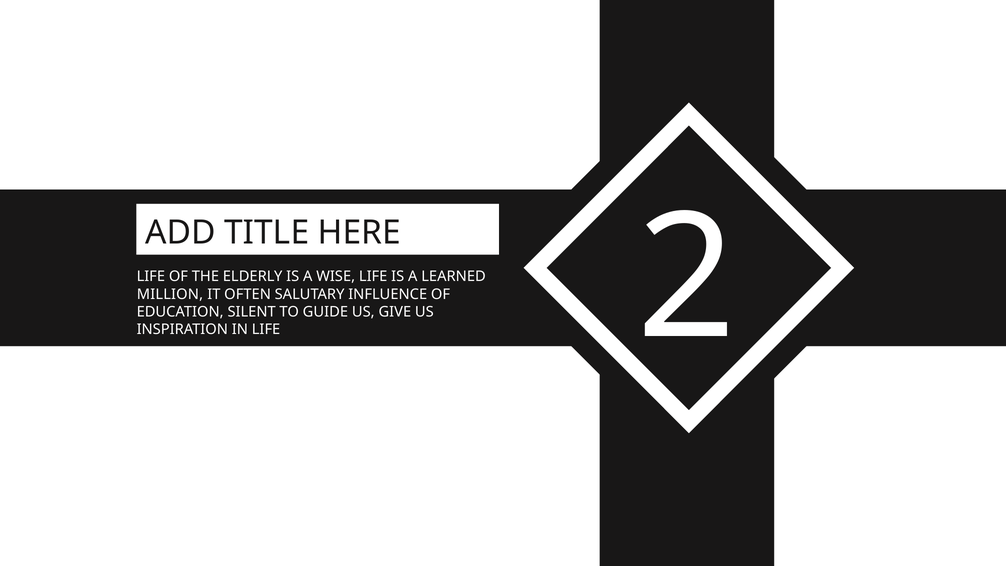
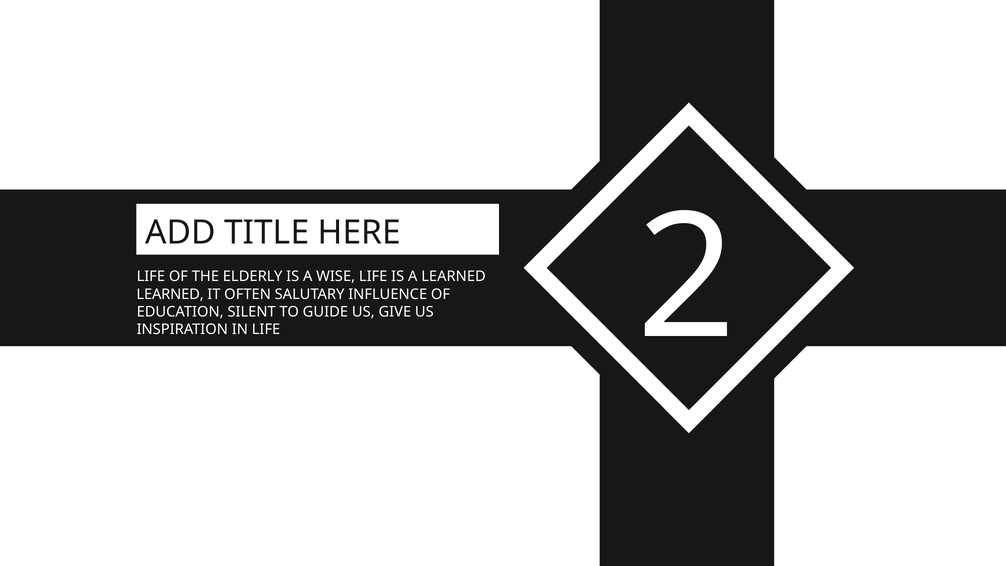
MILLION: MILLION -> LEARNED (170, 294)
